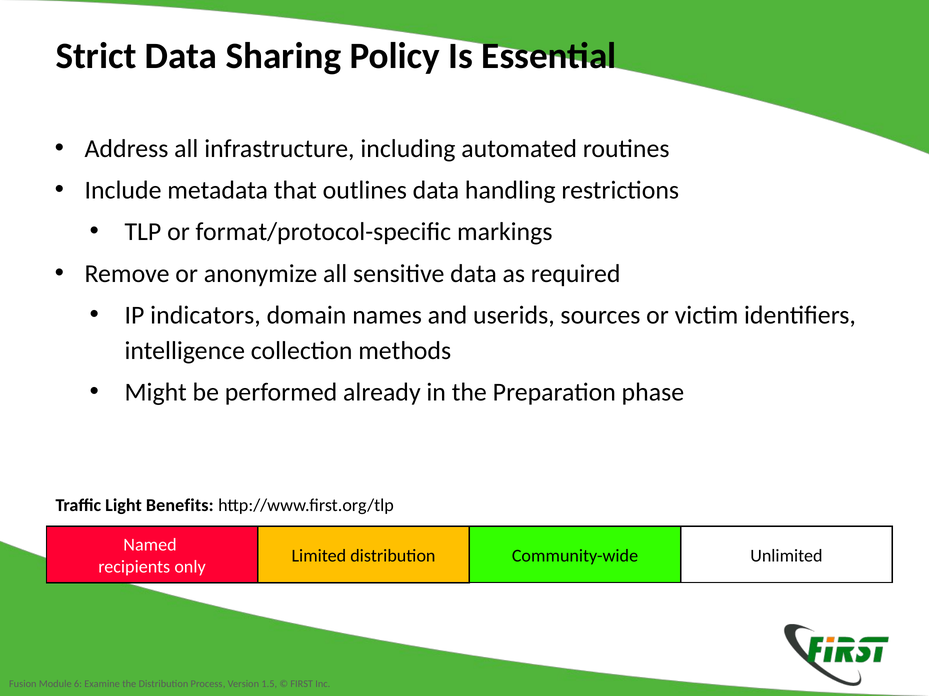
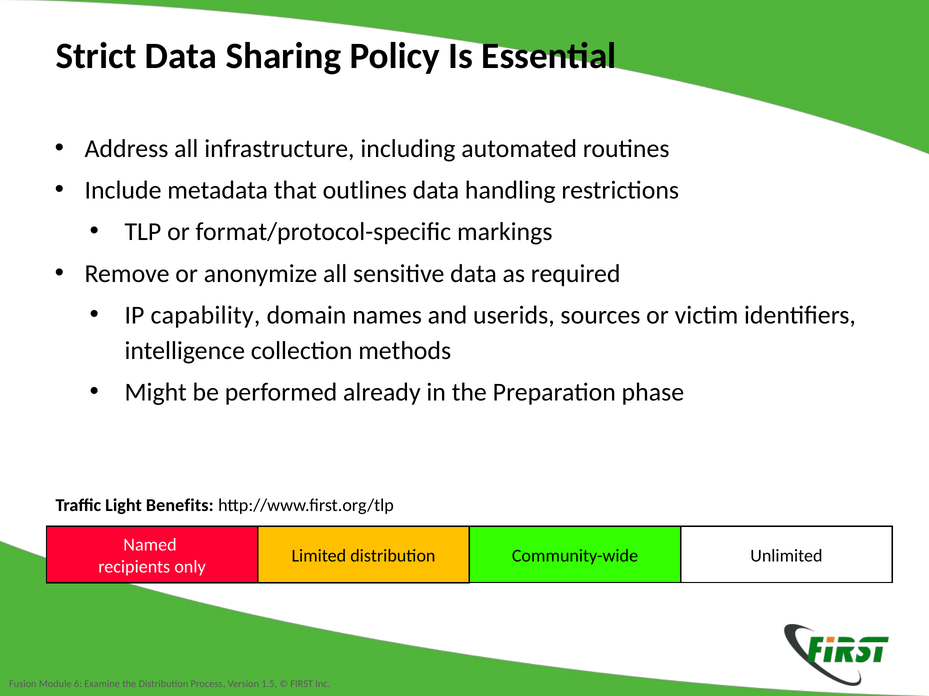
indicators: indicators -> capability (205, 316)
